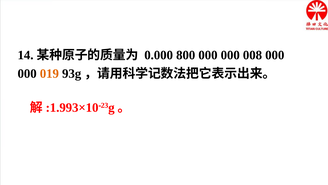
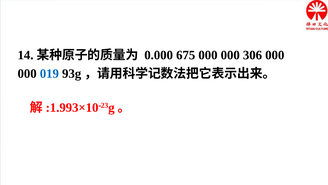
800: 800 -> 675 (186, 55)
008: 008 -> 306 (252, 55)
019 colour: orange -> blue (49, 73)
